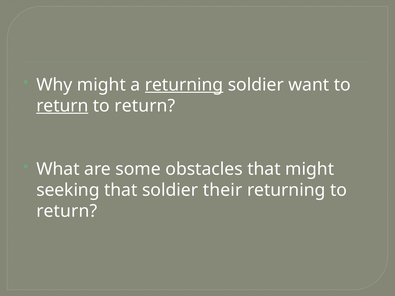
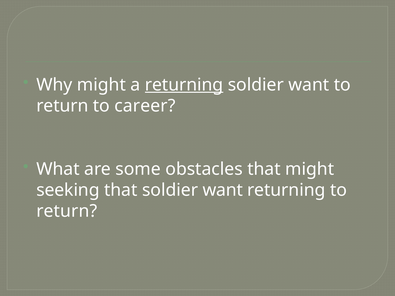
return underline: present -> none (62, 106)
return: return -> career (145, 106)
that soldier their: their -> want (223, 190)
